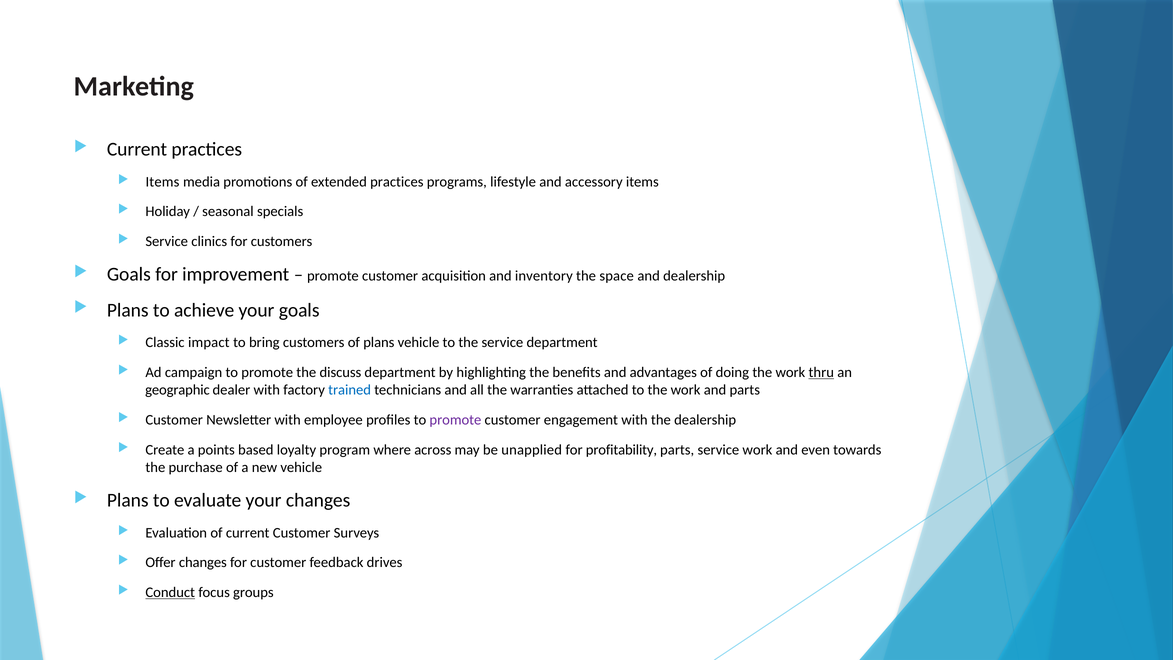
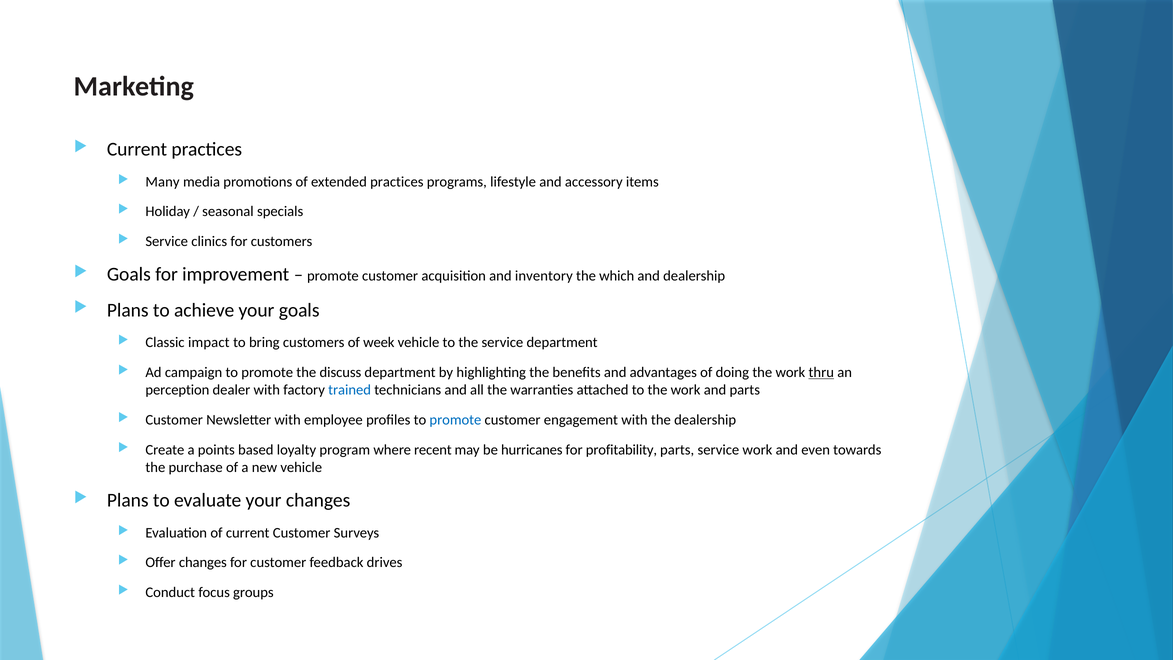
Items: Items -> Many (162, 182)
space: space -> which (617, 276)
of plans: plans -> week (379, 342)
geographic: geographic -> perception (177, 390)
promote colour: purple -> blue (455, 420)
across: across -> recent (433, 450)
unapplied: unapplied -> hurricanes (532, 450)
Conduct underline: present -> none (170, 592)
